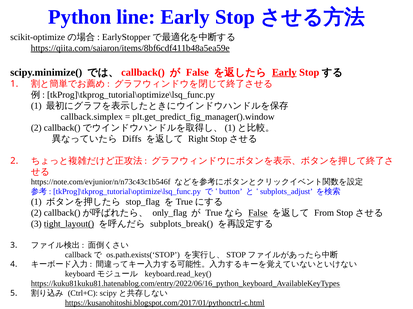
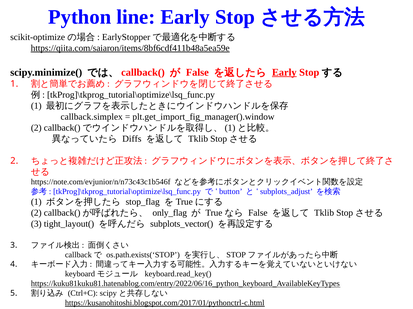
plt.get_predict_fig_manager().window: plt.get_predict_fig_manager().window -> plt.get_import_fig_manager().window (204, 117)
Right: Right -> Tklib (198, 139)
False underline: present -> none (258, 213)
From: From -> Tklib (324, 213)
tight_layout( underline: present -> none (69, 224)
subplots_break(: subplots_break( -> subplots_vector( (182, 224)
